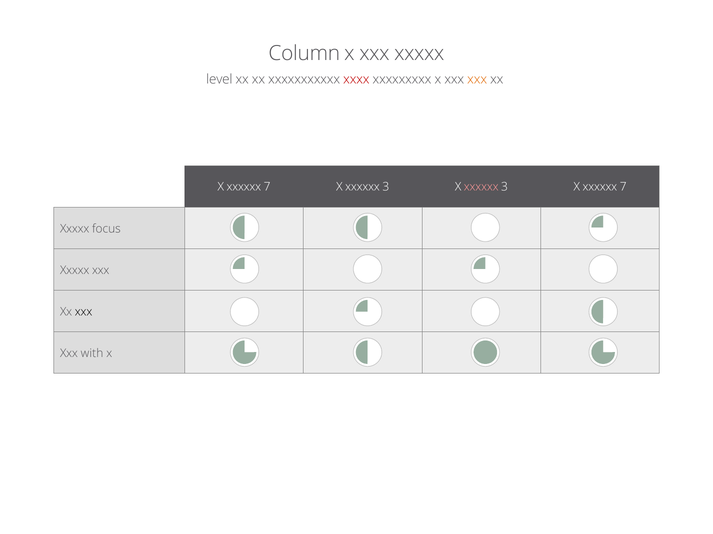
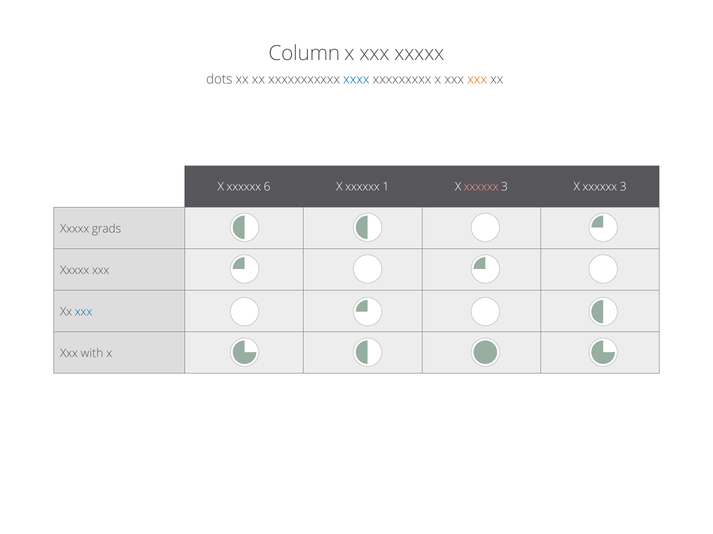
level: level -> dots (219, 79)
xxxx colour: red -> blue (356, 79)
7: 7 -> 6 (267, 187)
3: 3 -> 1 (386, 187)
3 X xxxxxx 7: 7 -> 3 (623, 187)
focus: focus -> grads (106, 229)
xxx colour: black -> blue (84, 312)
